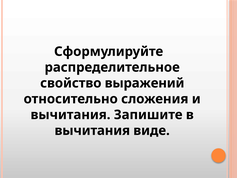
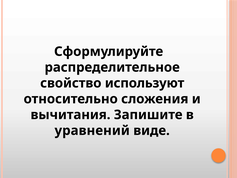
выражений: выражений -> используют (145, 83)
вычитания: вычитания -> уравнений (92, 130)
